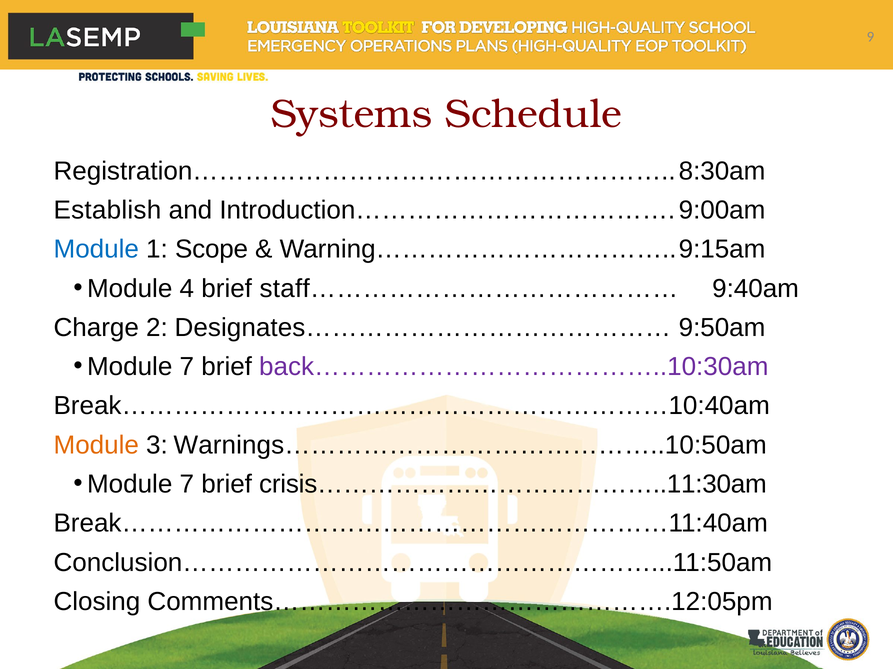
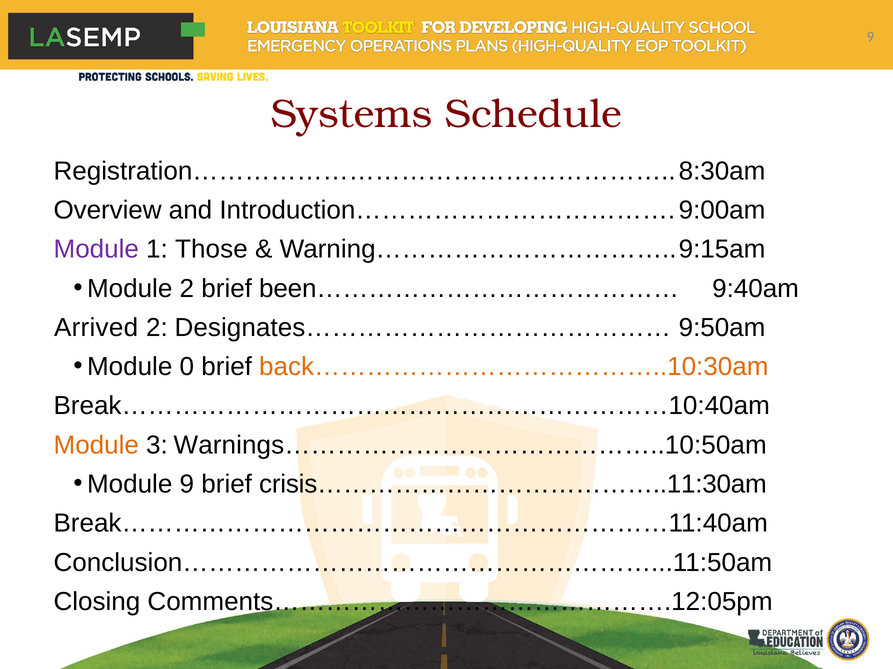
Establish: Establish -> Overview (108, 210)
Module colour: blue -> purple (96, 250)
Scope: Scope -> Those (211, 250)
Module 4: 4 -> 2 (187, 289)
staff……………………………………: staff…………………………………… -> been…………………………………… (469, 289)
Charge: Charge -> Arrived (96, 328)
7: 7 -> 0 (187, 367)
back…………………………………..10:30am colour: purple -> orange (514, 367)
7: 7 -> 9 (187, 485)
